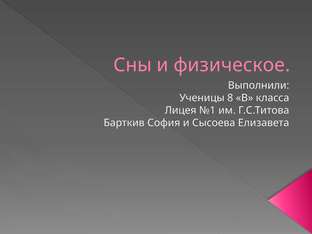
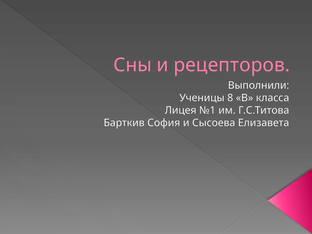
физическое: физическое -> рецепторов (232, 65)
